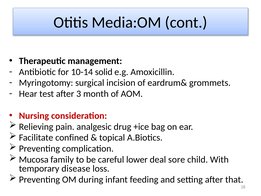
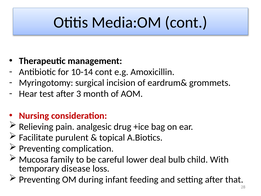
10-14 solid: solid -> cont (104, 72)
confined: confined -> purulent (72, 137)
sore: sore -> bulb (177, 159)
